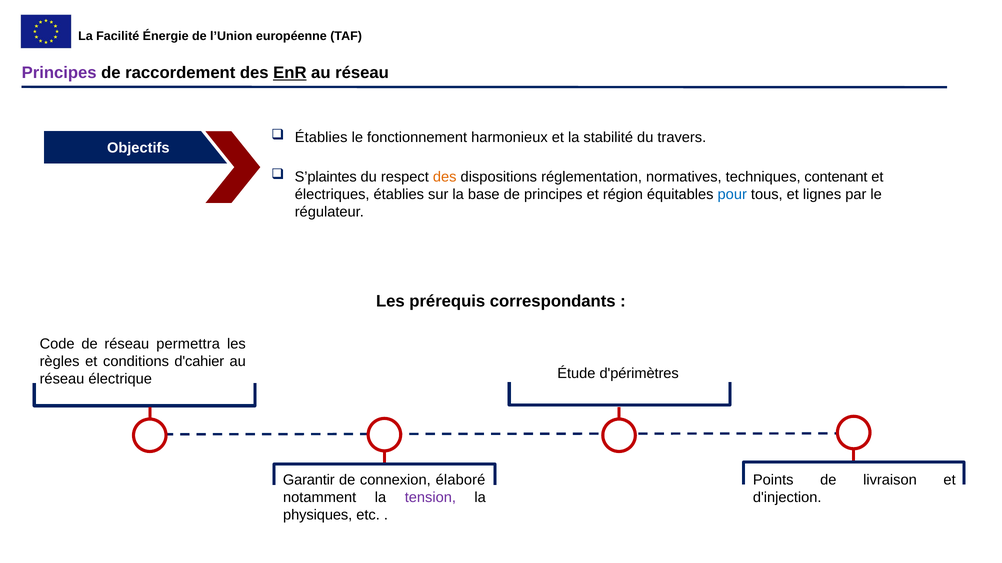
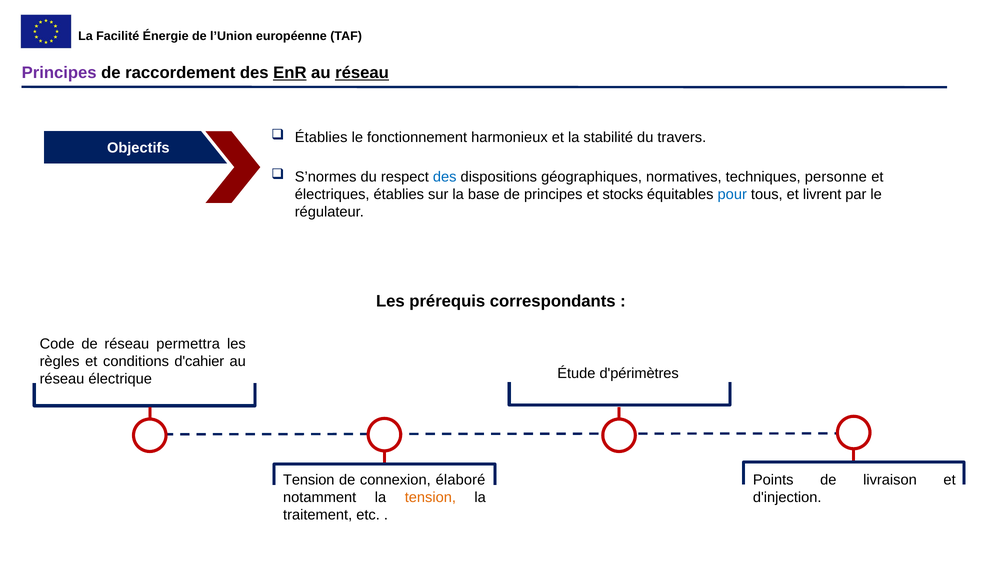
réseau underline: none -> present (362, 73)
S’plaintes: S’plaintes -> S’normes (326, 177)
des colour: orange -> blue (445, 177)
réglementation: réglementation -> géographiques (592, 177)
contenant: contenant -> personne (836, 177)
région: région -> stocks (623, 195)
lignes: lignes -> livrent (822, 195)
Garantir: Garantir -> Tension (309, 480)
tension colour: purple -> orange (430, 498)
physiques: physiques -> traitement (318, 515)
